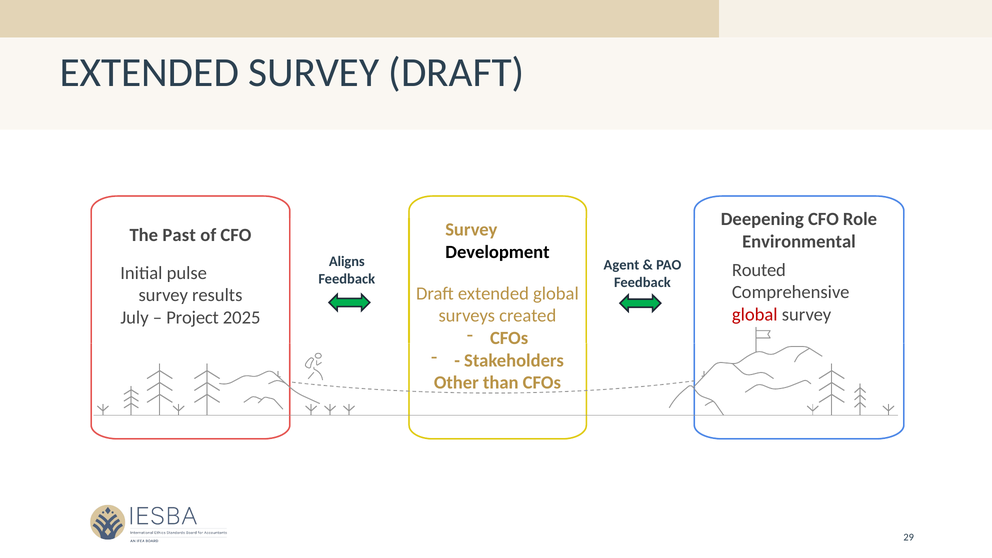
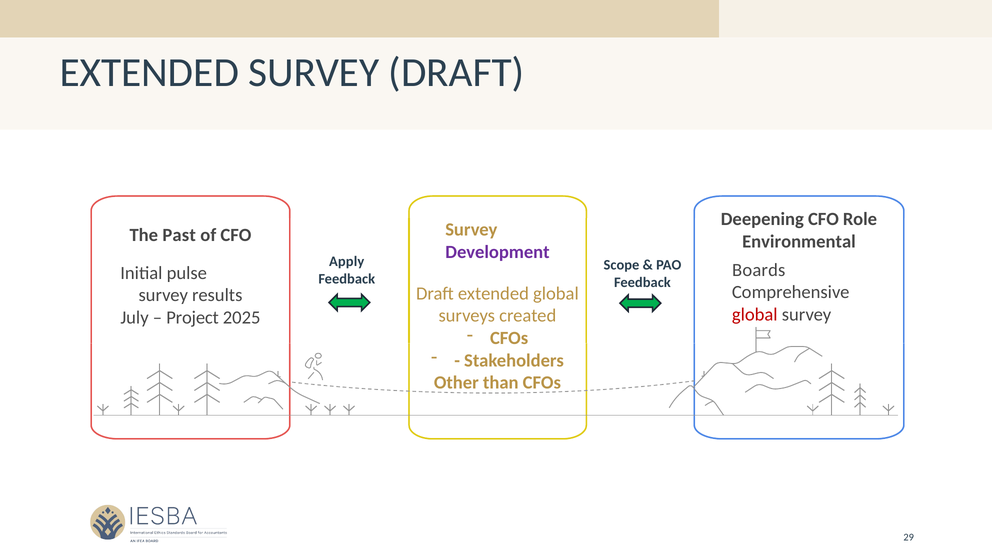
Development colour: black -> purple (497, 252)
Aligns: Aligns -> Apply (347, 262)
Agent: Agent -> Scope (621, 265)
Routed: Routed -> Boards (759, 270)
